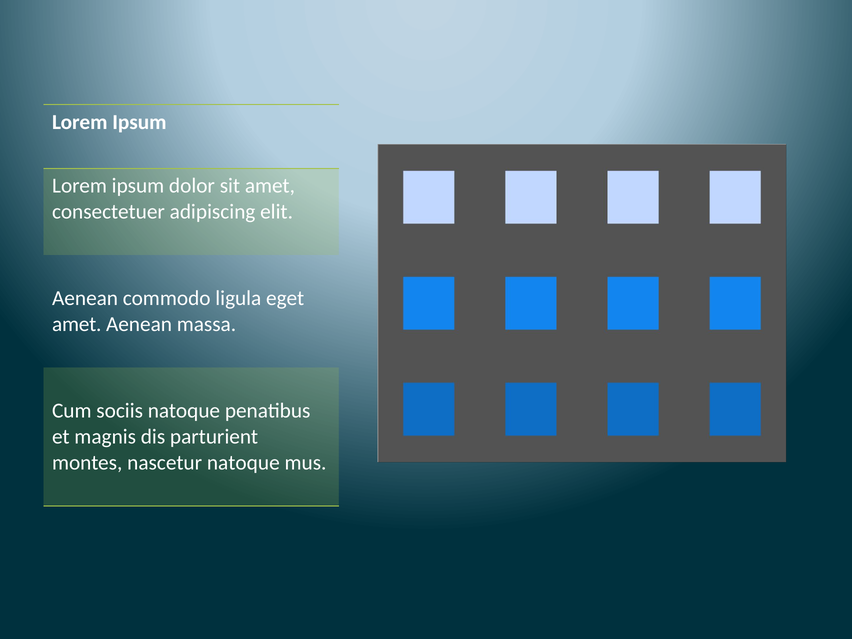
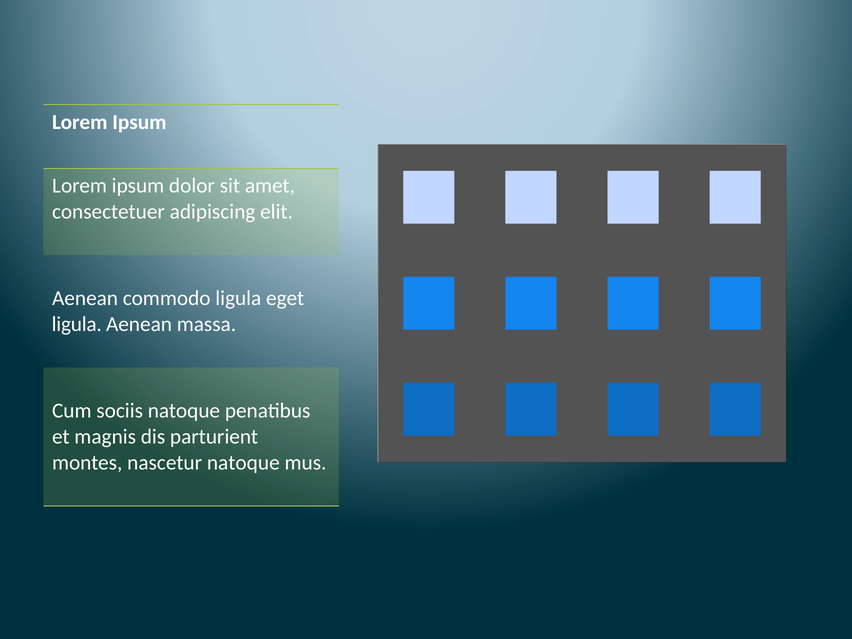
amet: amet -> ligula (77, 324)
